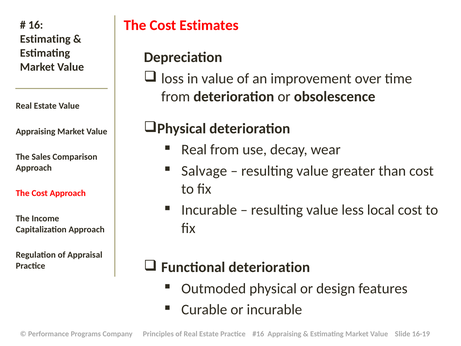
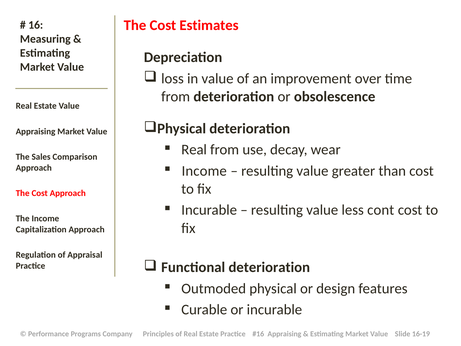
Estimating: Estimating -> Measuring (45, 39)
Salvage: Salvage -> Income (204, 171)
local: local -> cont (381, 210)
